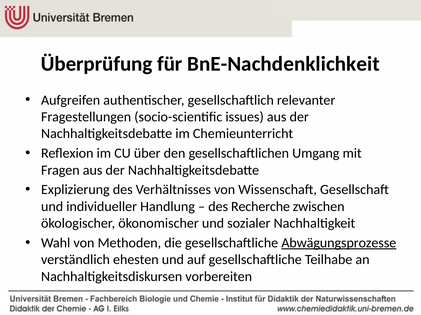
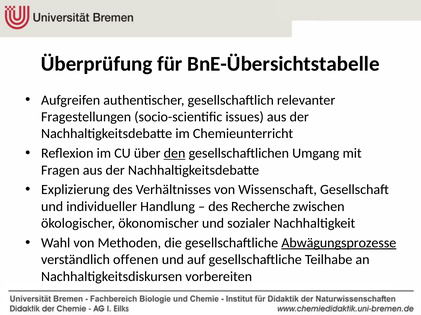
BnE-Nachdenklichkeit: BnE-Nachdenklichkeit -> BnE-Übersichtstabelle (283, 64)
den underline: none -> present (175, 154)
ehesten: ehesten -> offenen (136, 260)
